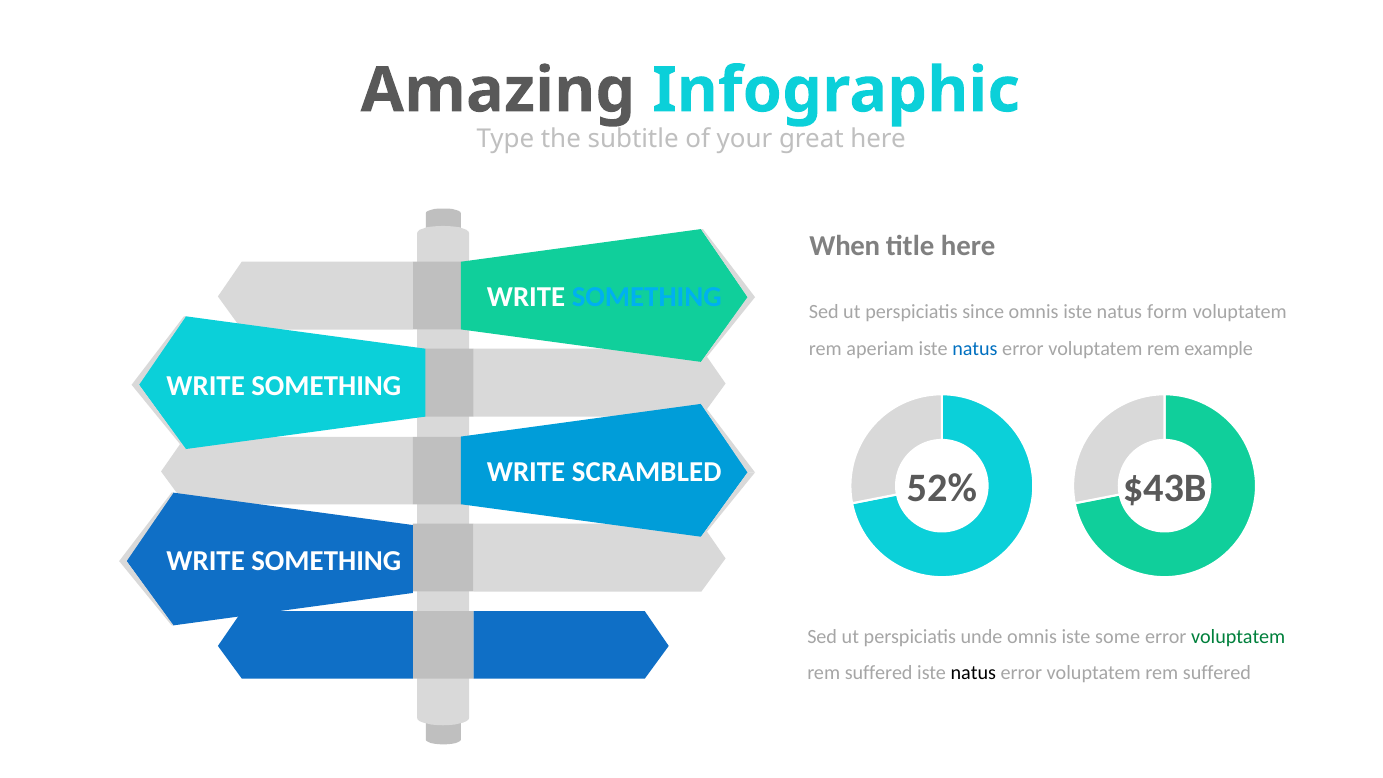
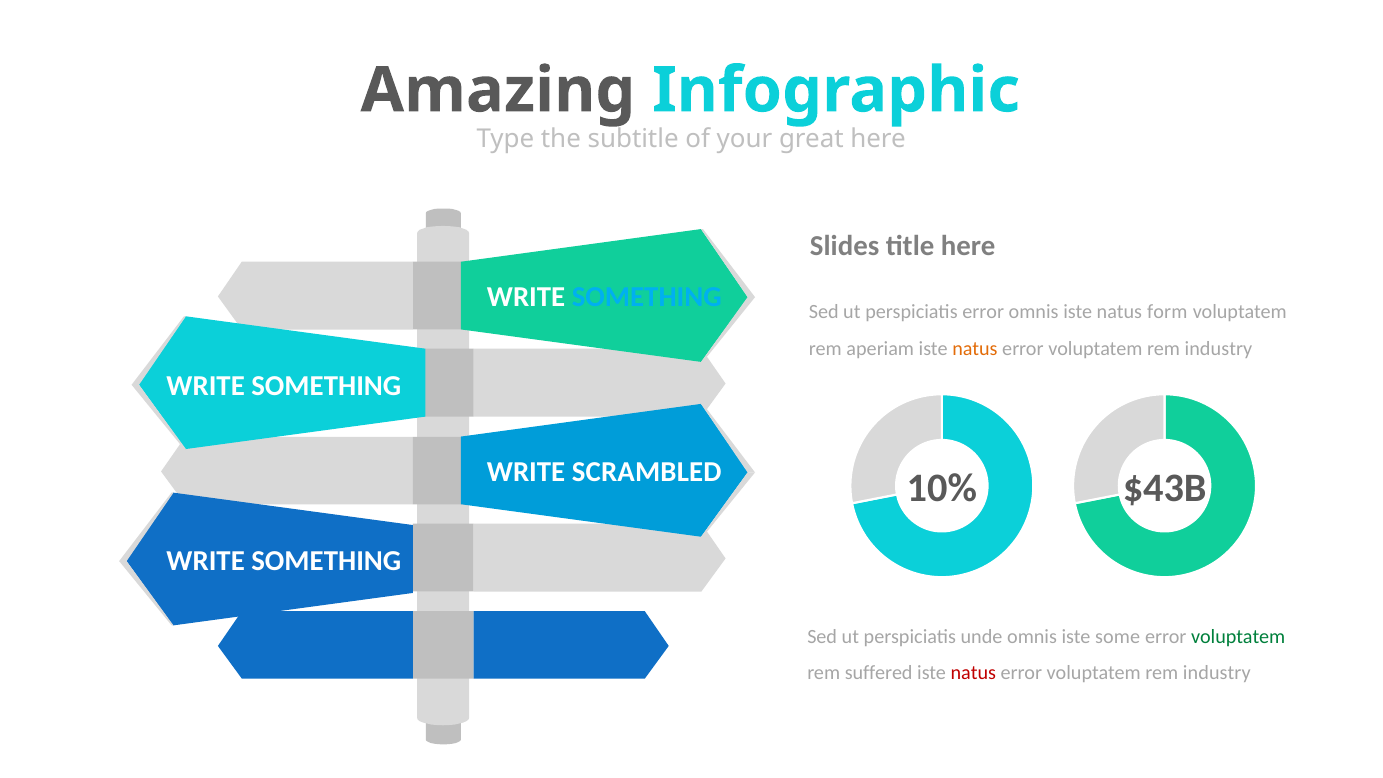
When: When -> Slides (845, 246)
perspiciatis since: since -> error (983, 312)
natus colour: blue -> orange (975, 348)
example: example -> industry (1218, 348)
52%: 52% -> 10% (942, 488)
natus colour: black -> red (973, 673)
suffered: suffered -> industry (1217, 673)
